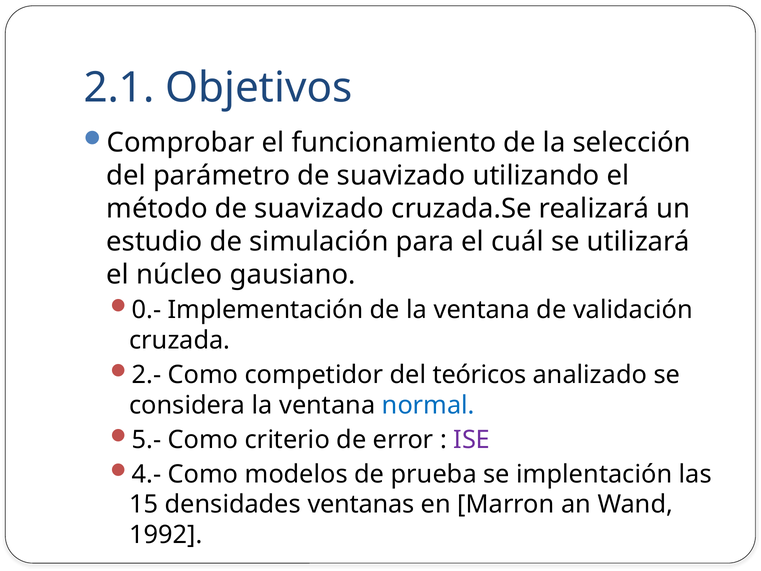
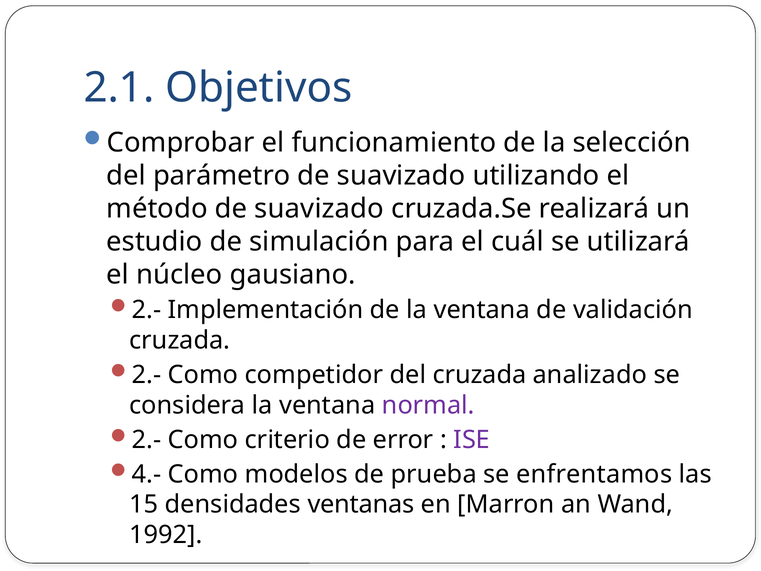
0.-: 0.- -> 2.- (146, 310)
del teóricos: teóricos -> cruzada (480, 375)
normal colour: blue -> purple (428, 405)
5.-: 5.- -> 2.- (146, 440)
implentación: implentación -> enfrentamos (594, 474)
